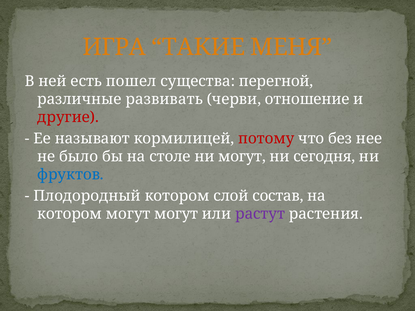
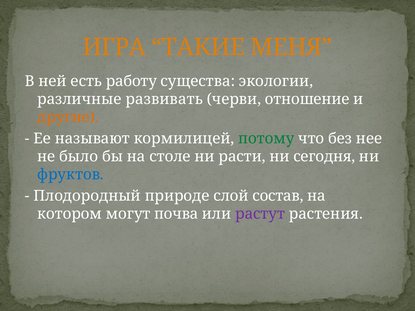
пошел: пошел -> работу (131, 81)
перегной: перегной -> экологии (276, 81)
другие colour: red -> orange (68, 117)
потому colour: red -> green (266, 139)
ни могут: могут -> расти (242, 157)
Плодородный котором: котором -> природе (177, 196)
могут могут: могут -> почва (176, 214)
